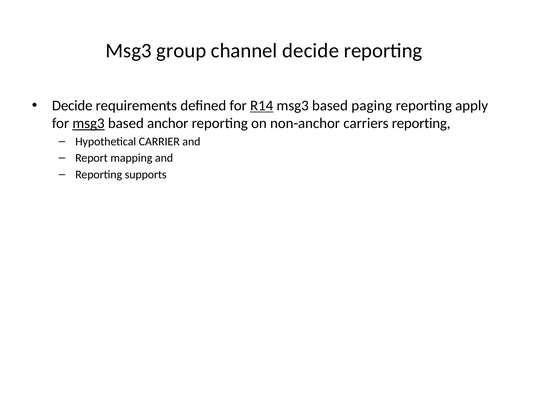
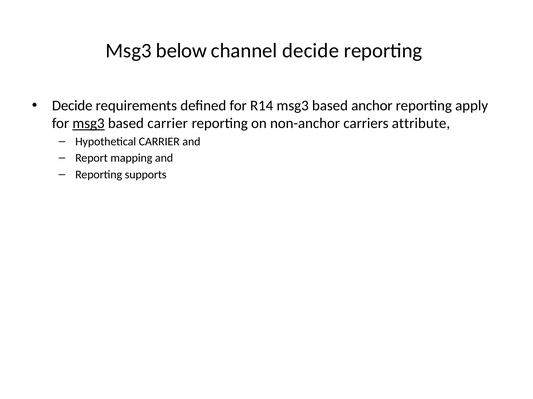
group: group -> below (181, 51)
R14 underline: present -> none (262, 106)
paging: paging -> anchor (372, 106)
based anchor: anchor -> carrier (168, 124)
carriers reporting: reporting -> attribute (421, 124)
